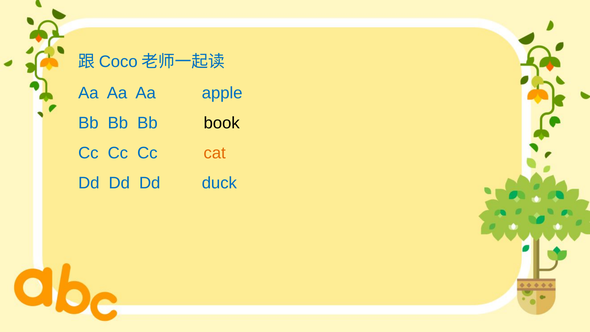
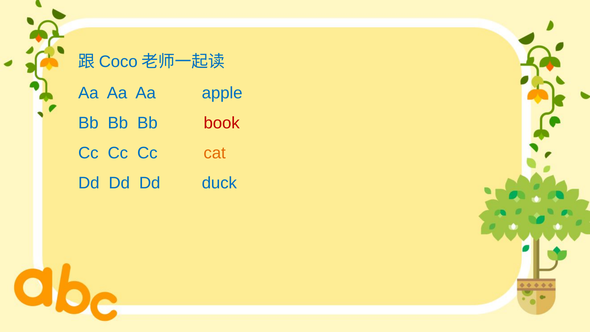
book colour: black -> red (222, 123)
